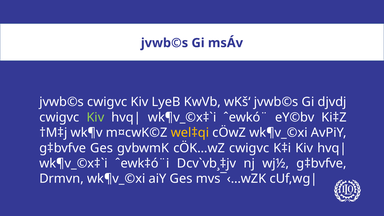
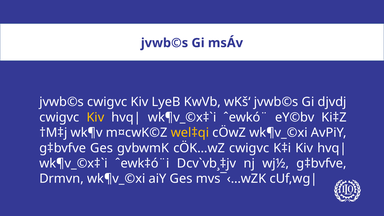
Kiv colour: light green -> yellow (95, 117)
